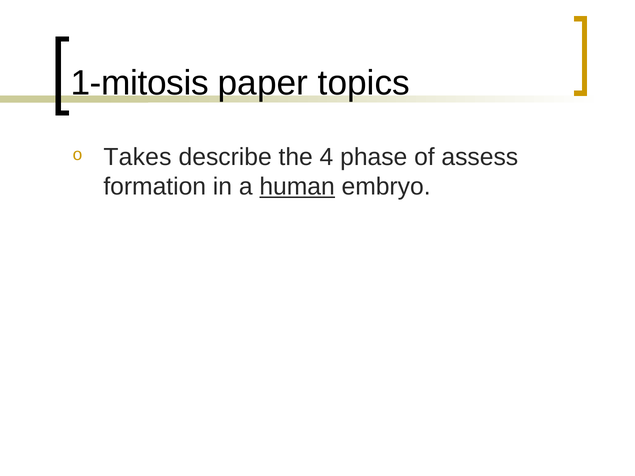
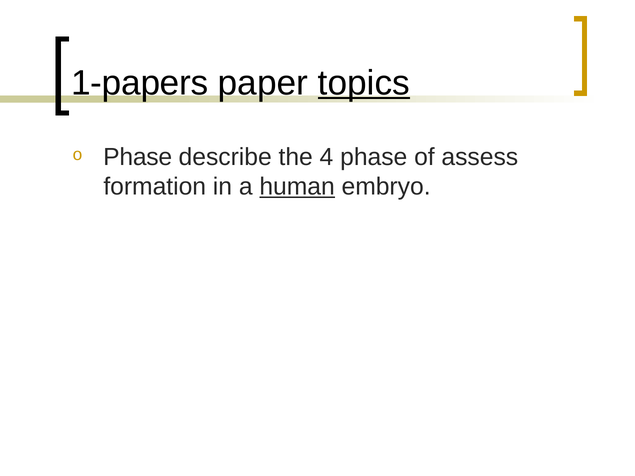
1-mitosis: 1-mitosis -> 1-papers (140, 83)
topics underline: none -> present (364, 83)
Takes: Takes -> Phase (138, 157)
